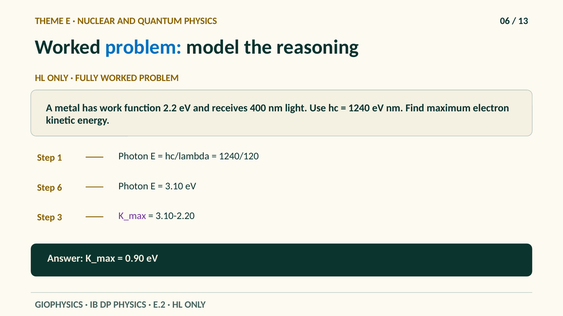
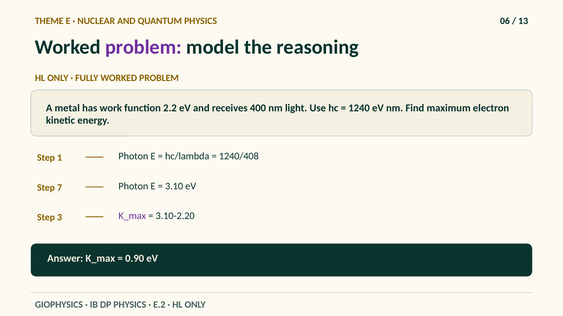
problem colour: blue -> purple (143, 47)
1240/120: 1240/120 -> 1240/408 (239, 157)
6: 6 -> 7 (60, 188)
